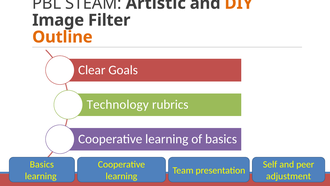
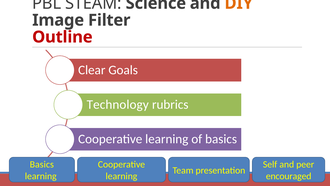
Artistic: Artistic -> Science (156, 3)
Outline colour: orange -> red (62, 37)
adjustment: adjustment -> encouraged (289, 176)
